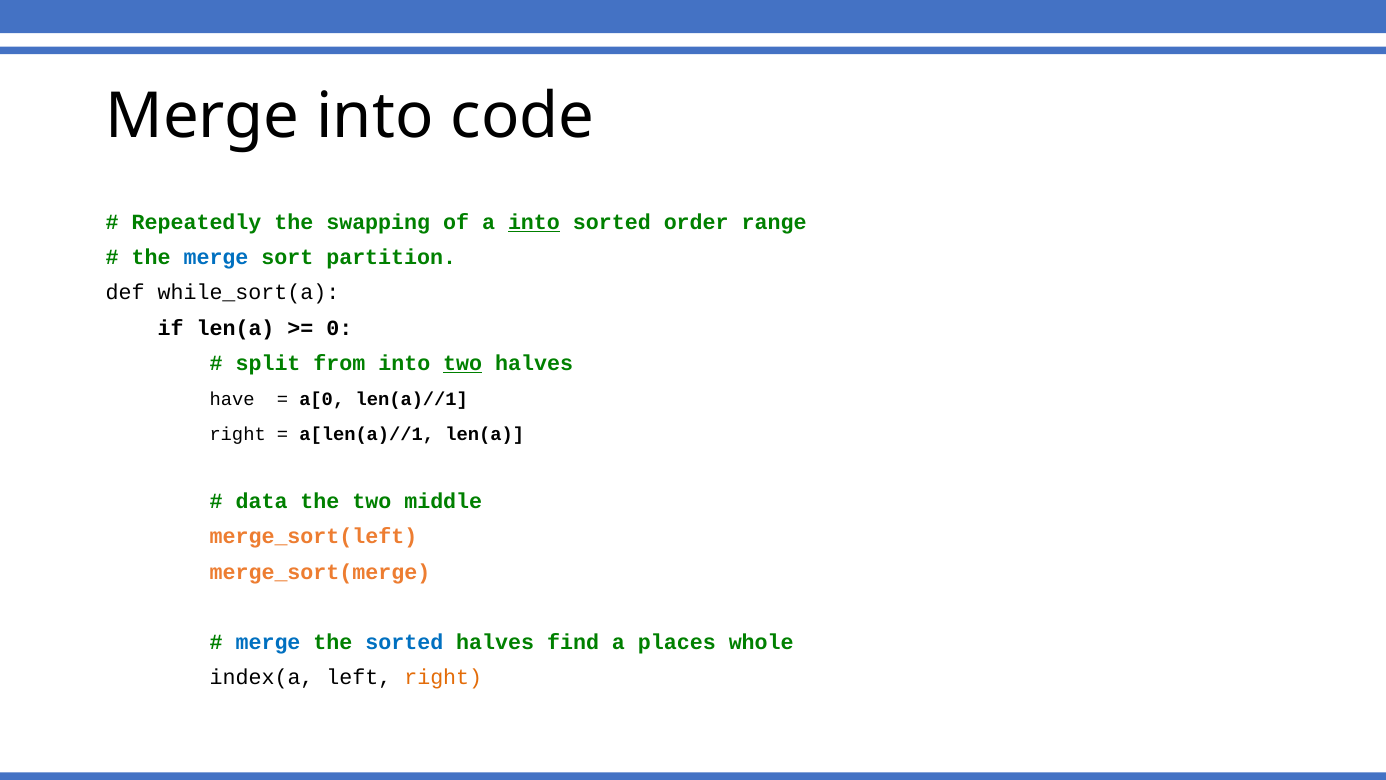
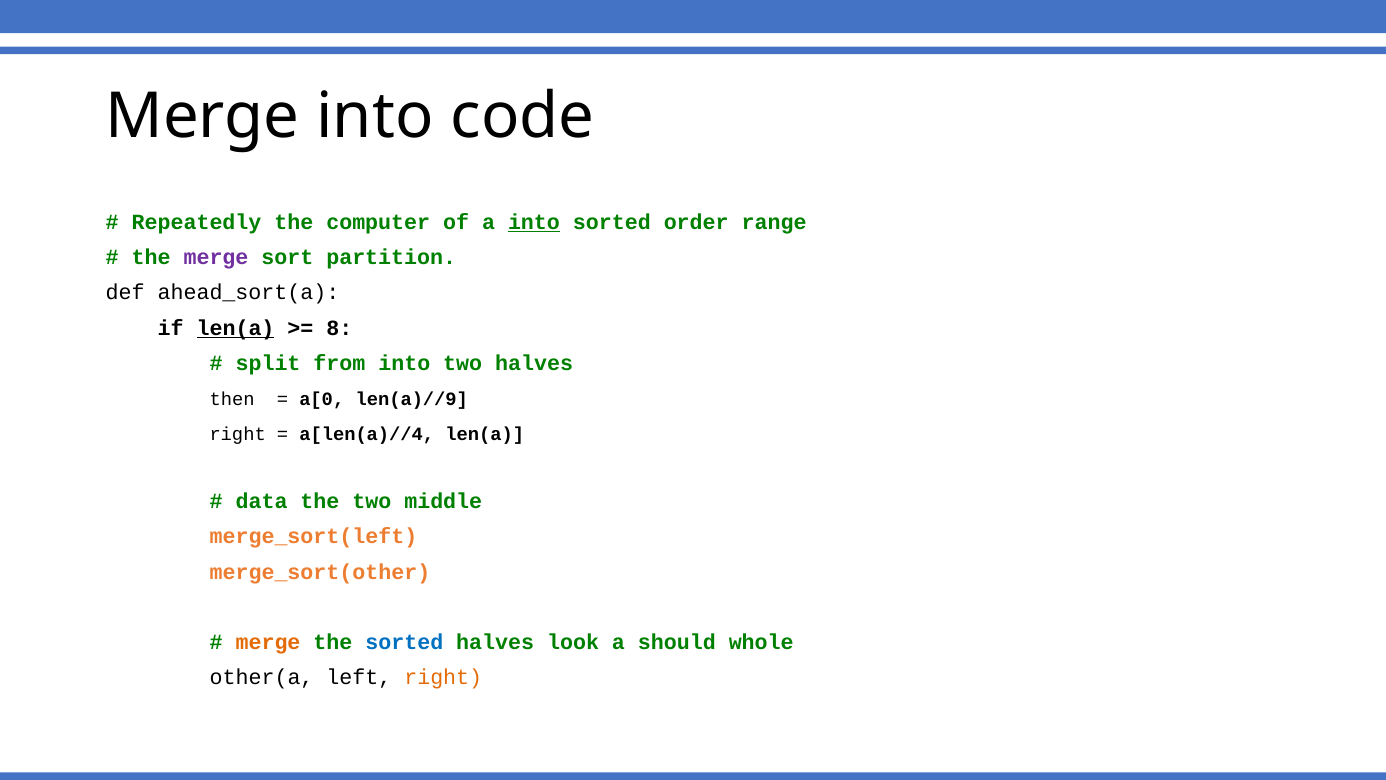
swapping: swapping -> computer (378, 222)
merge colour: blue -> purple (216, 257)
while_sort(a: while_sort(a -> ahead_sort(a (248, 293)
len(a underline: none -> present (236, 328)
0: 0 -> 8 (339, 328)
two underline: present -> none (463, 363)
have: have -> then (232, 399)
len(a)//1: len(a)//1 -> len(a)//9 (412, 399)
a[len(a)//1: a[len(a)//1 -> a[len(a)//4 (367, 435)
merge_sort(merge: merge_sort(merge -> merge_sort(other (320, 572)
merge colour: blue -> orange (268, 642)
find: find -> look (573, 642)
places: places -> should (677, 642)
index(a: index(a -> other(a (262, 677)
